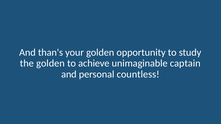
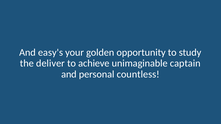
than's: than's -> easy's (51, 53)
the golden: golden -> deliver (50, 63)
